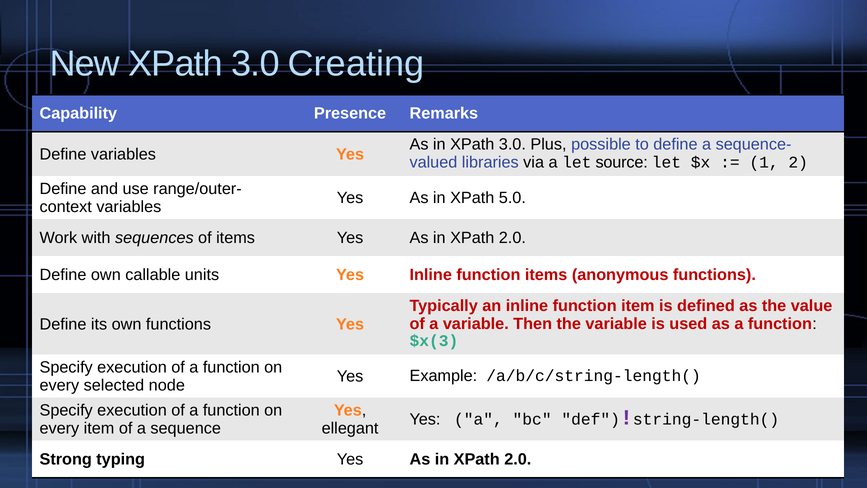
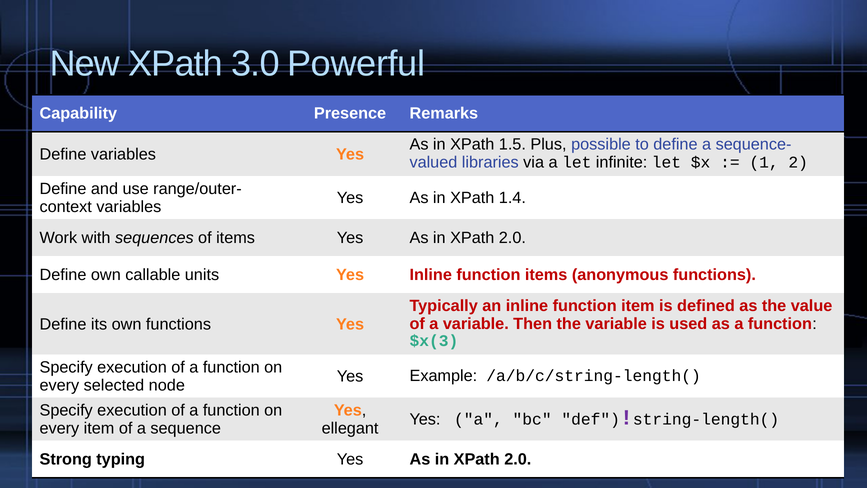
Creating: Creating -> Powerful (356, 64)
in XPath 3.0: 3.0 -> 1.5 (512, 144)
source: source -> infinite (622, 163)
5.0: 5.0 -> 1.4 (512, 198)
